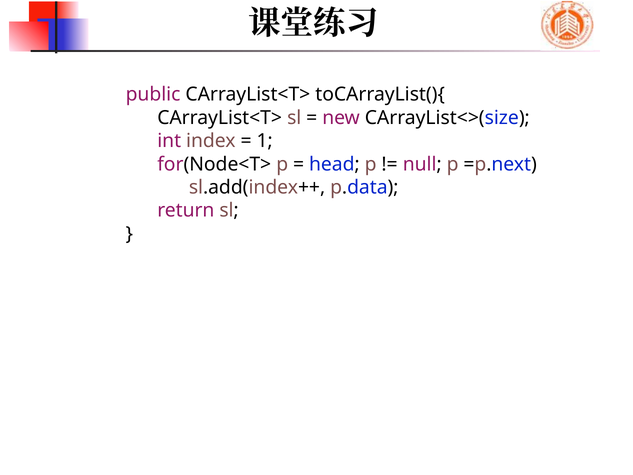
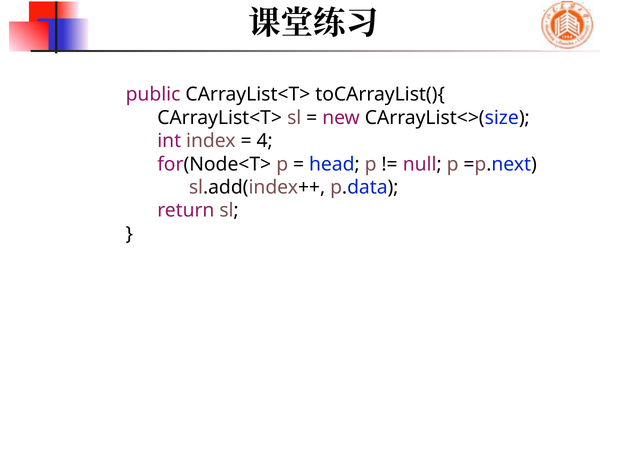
1: 1 -> 4 (265, 141)
